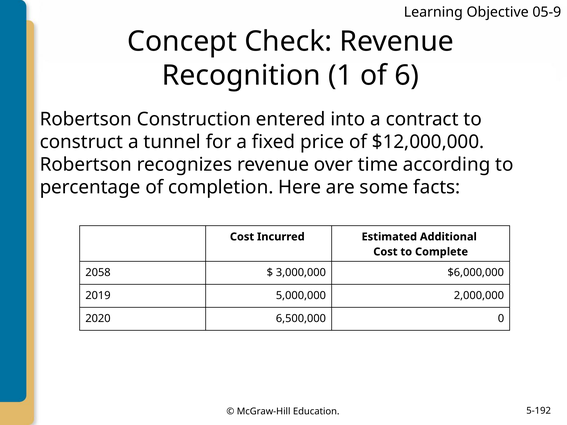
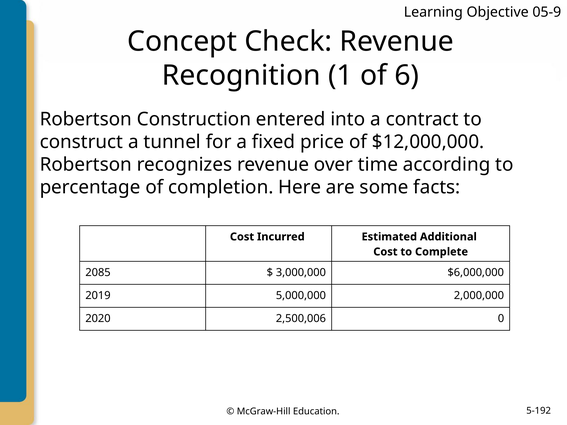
2058: 2058 -> 2085 (98, 273)
6,500,000: 6,500,000 -> 2,500,006 (301, 319)
